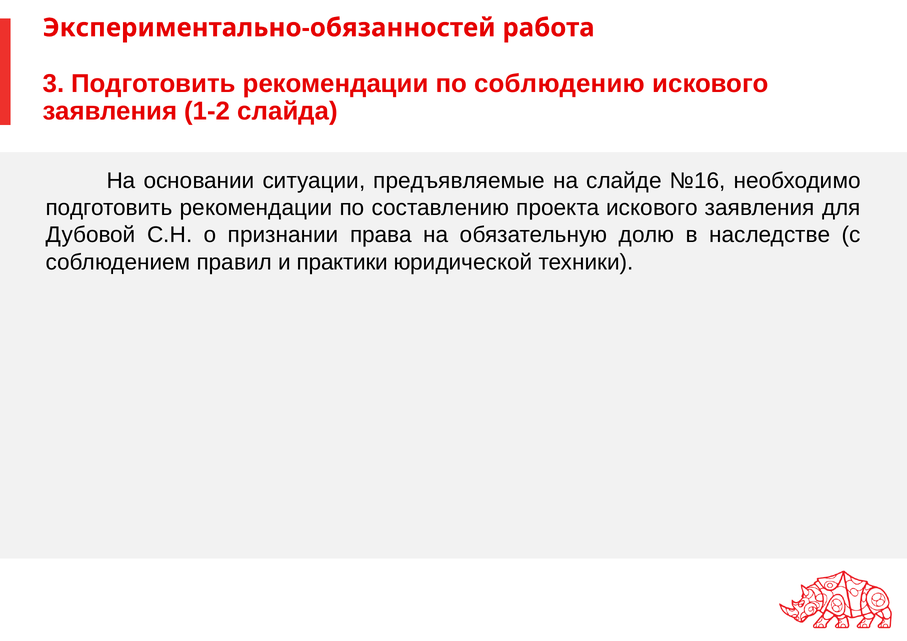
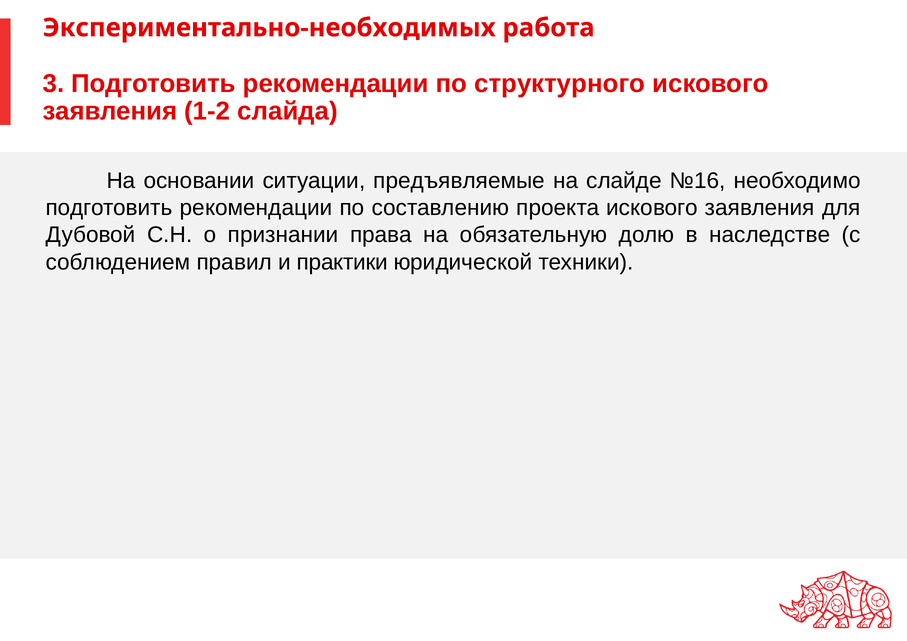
Экспериментально-обязанностей: Экспериментально-обязанностей -> Экспериментально-необходимых (269, 28)
соблюдению: соблюдению -> структурного (560, 84)
